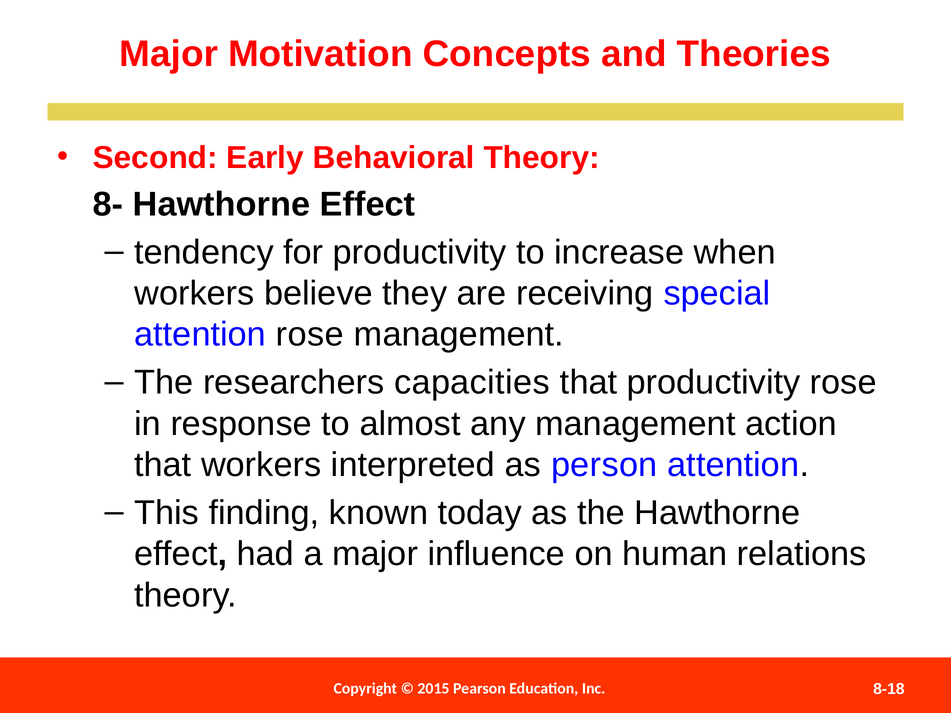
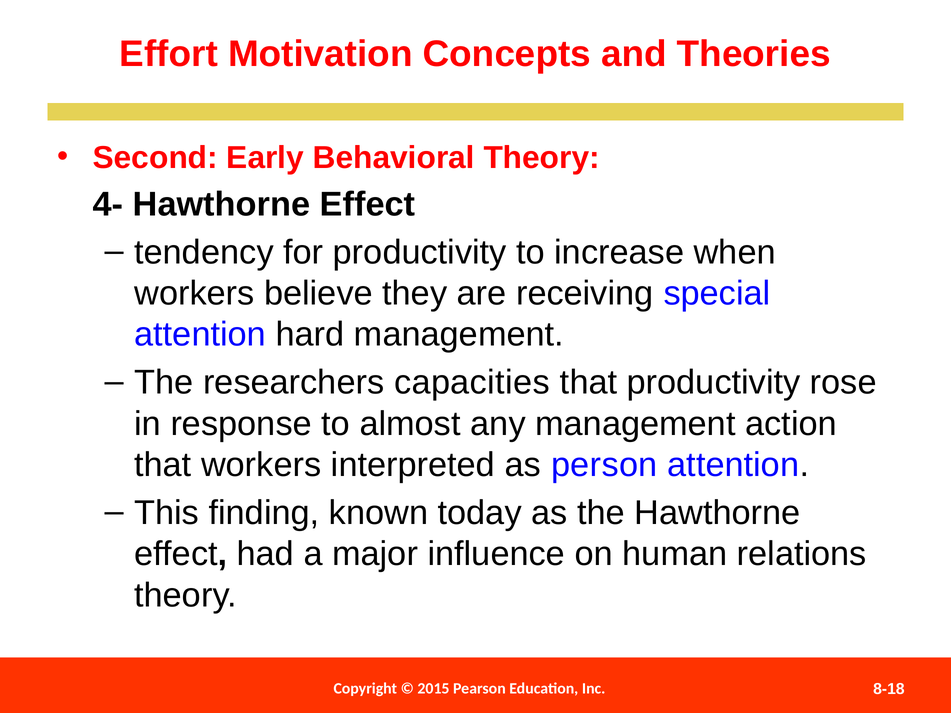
Major: Major -> Effort (169, 54)
8-: 8- -> 4- (108, 204)
attention rose: rose -> hard (310, 335)
